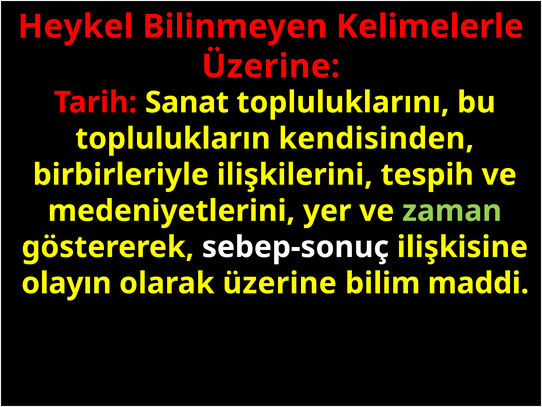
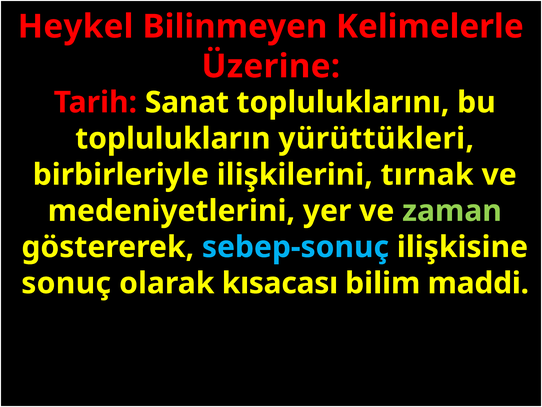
kendisinden: kendisinden -> yürüttükleri (376, 138)
tespih: tespih -> tırnak (427, 175)
sebep-sonuç colour: white -> light blue (295, 247)
olayın: olayın -> sonuç (66, 283)
olarak üzerine: üzerine -> kısacası (280, 283)
